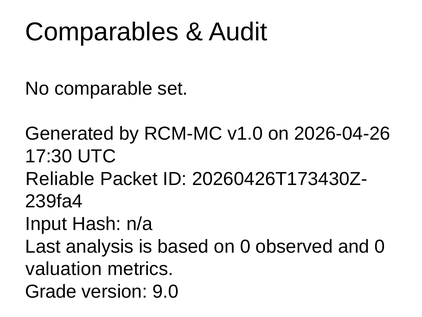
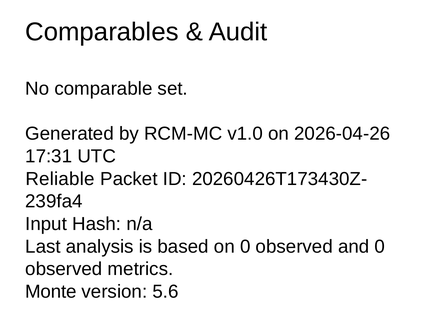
17:30: 17:30 -> 17:31 (49, 156)
valuation: valuation -> observed (64, 269)
Grade: Grade -> Monte (51, 291)
9.0: 9.0 -> 5.6 (166, 291)
